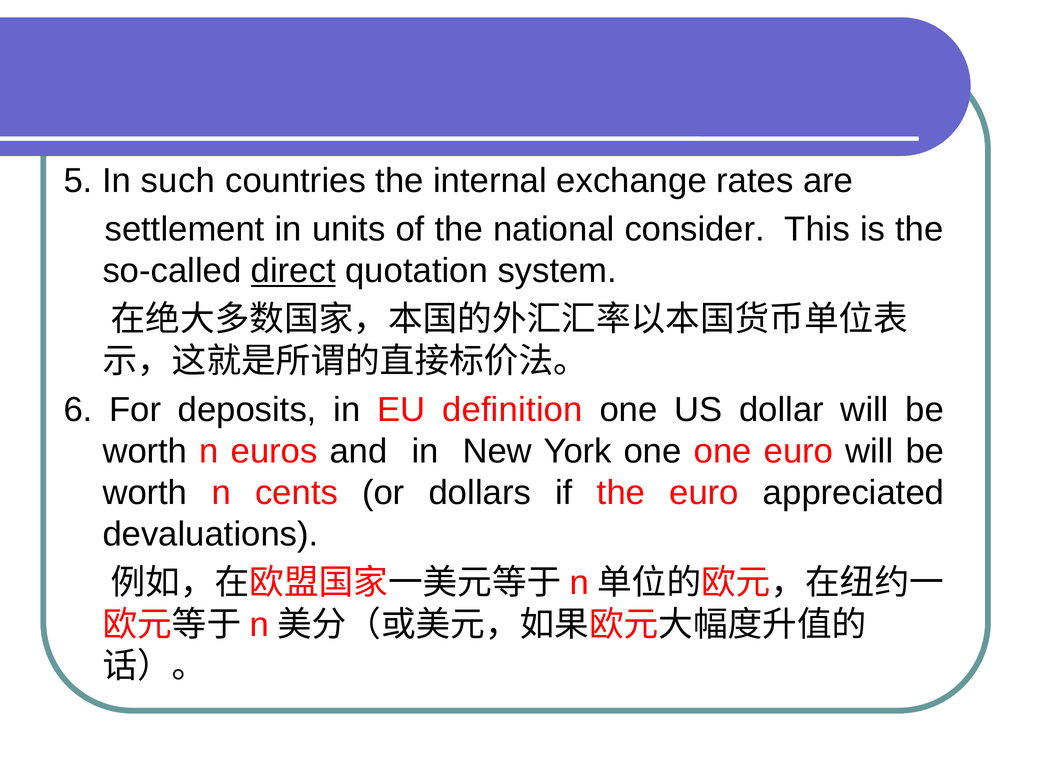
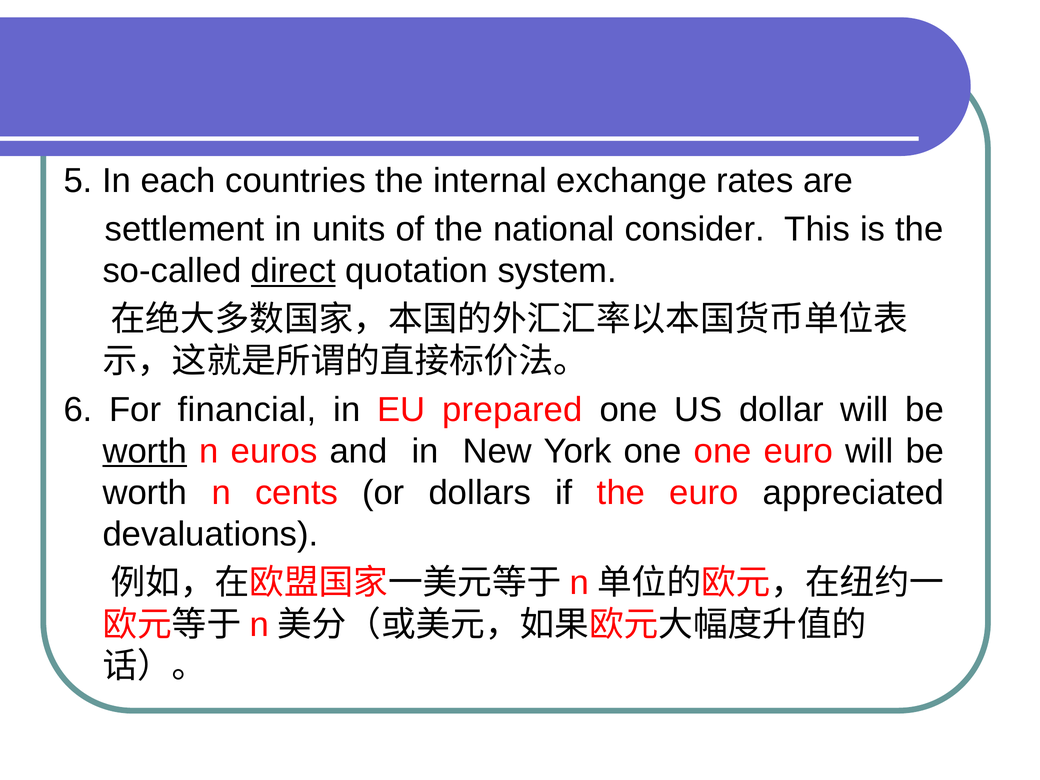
such: such -> each (178, 181)
deposits: deposits -> financial (247, 410)
definition: definition -> prepared (512, 410)
worth underline: none -> present (145, 451)
